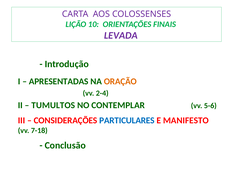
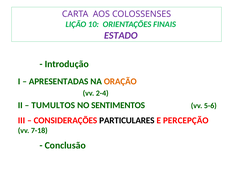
LEVADA: LEVADA -> ESTADO (121, 35)
CONTEMPLAR: CONTEMPLAR -> SENTIMENTOS (118, 105)
PARTICULARES colour: blue -> black (127, 120)
MANIFESTO: MANIFESTO -> PERCEPÇÃO (186, 120)
